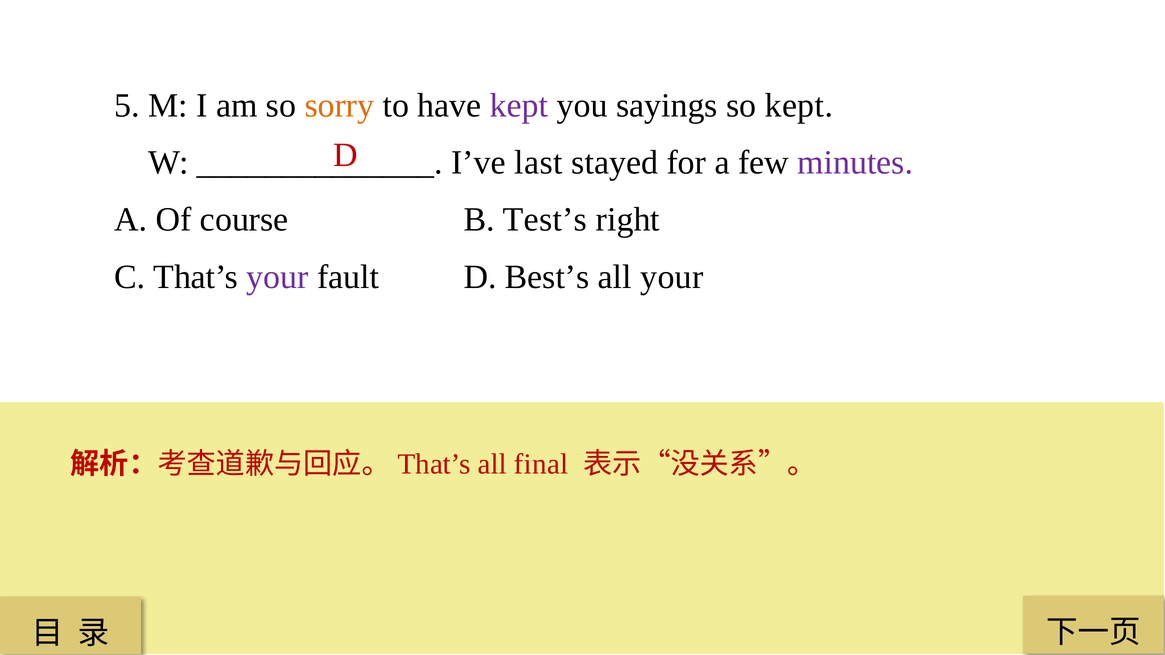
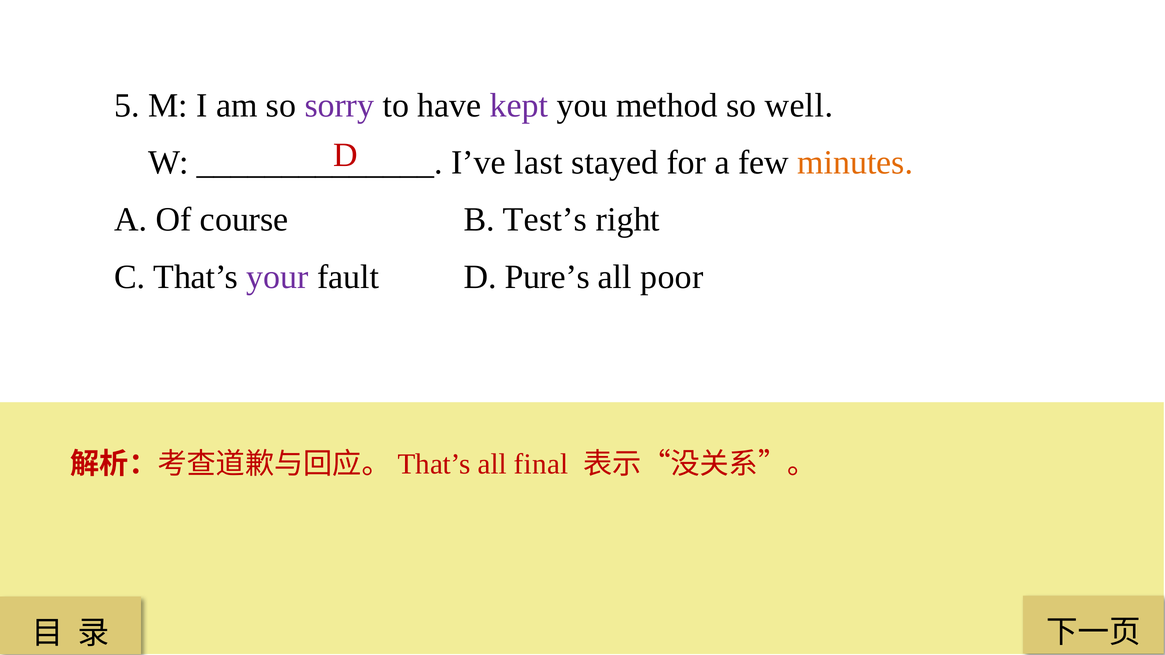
sorry colour: orange -> purple (339, 106)
sayings: sayings -> method (667, 106)
so kept: kept -> well (799, 106)
minutes colour: purple -> orange (855, 163)
Best’s: Best’s -> Pure’s (547, 277)
all your: your -> poor (672, 277)
